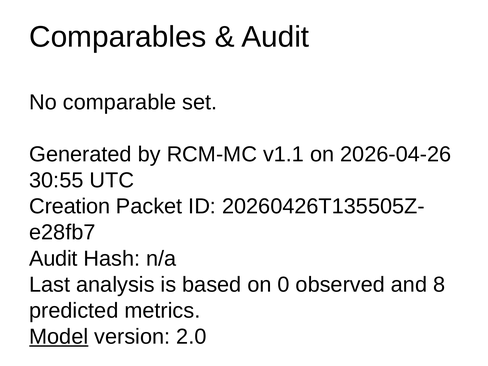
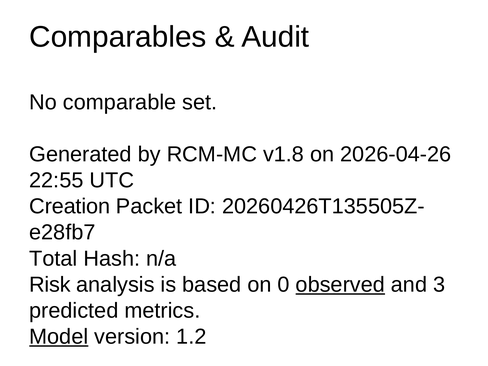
v1.1: v1.1 -> v1.8 (284, 154)
30:55: 30:55 -> 22:55 (56, 180)
Audit: Audit -> Total (53, 259)
Last: Last -> Risk (50, 285)
observed underline: none -> present (340, 285)
8: 8 -> 3 (439, 285)
2.0: 2.0 -> 1.2 (191, 337)
